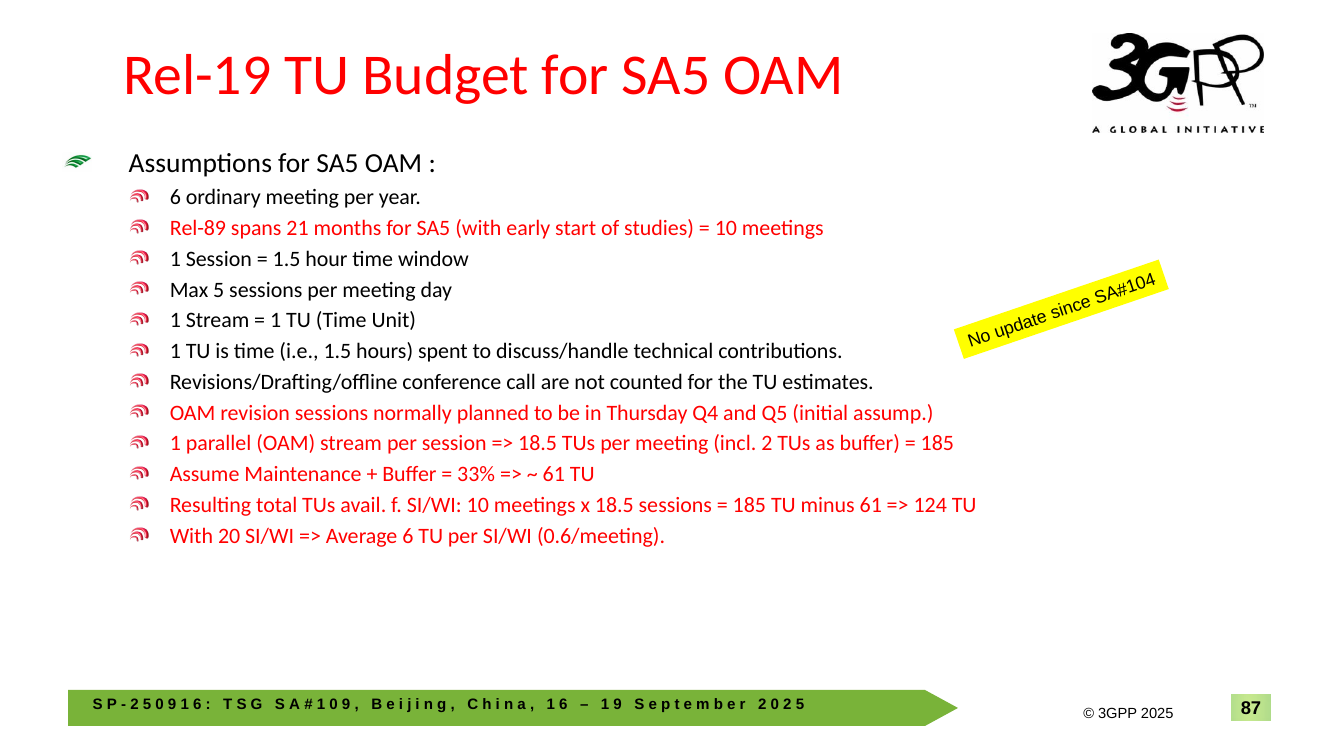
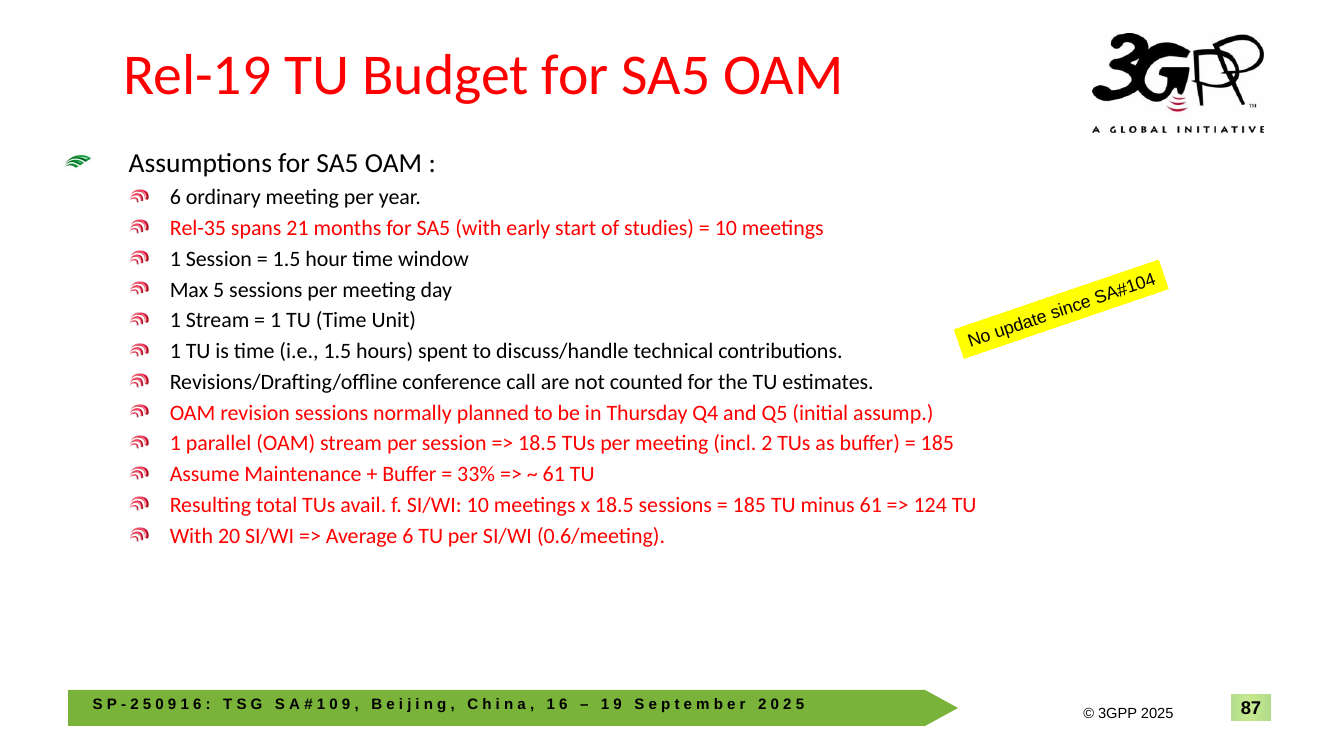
Rel-89: Rel-89 -> Rel-35 (198, 228)
